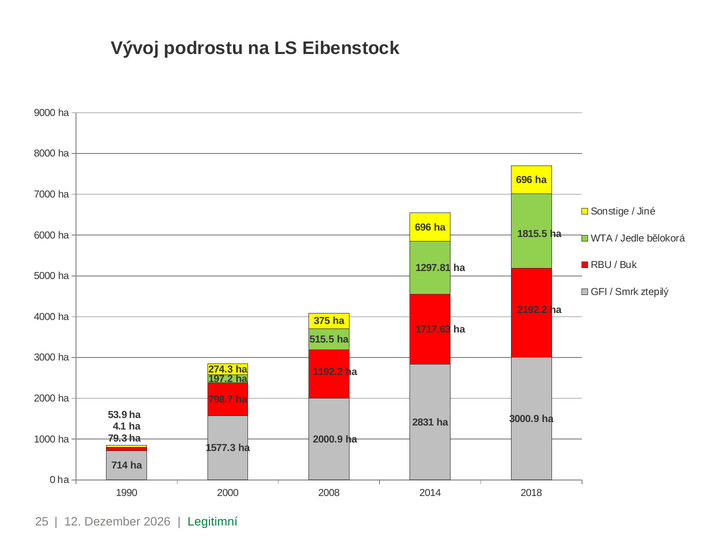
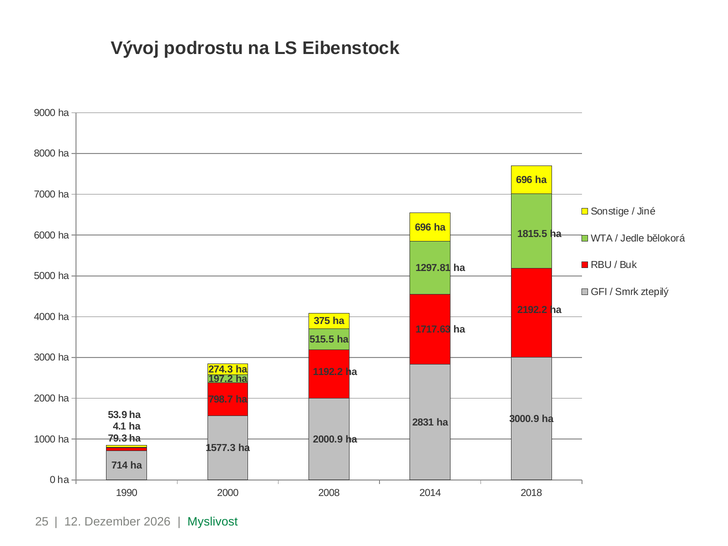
Legitimní: Legitimní -> Myslivost (213, 522)
